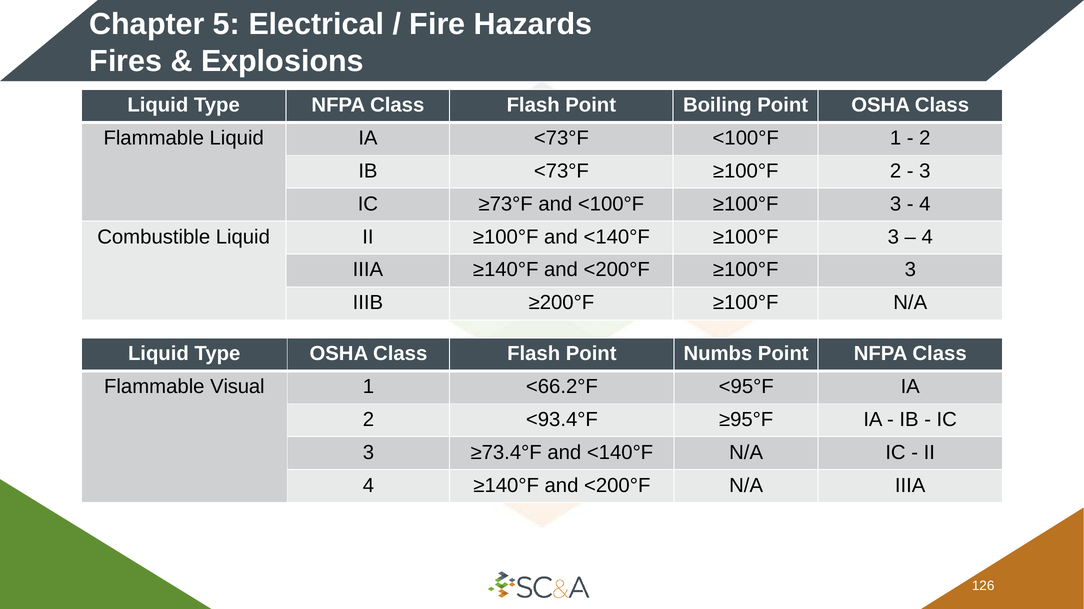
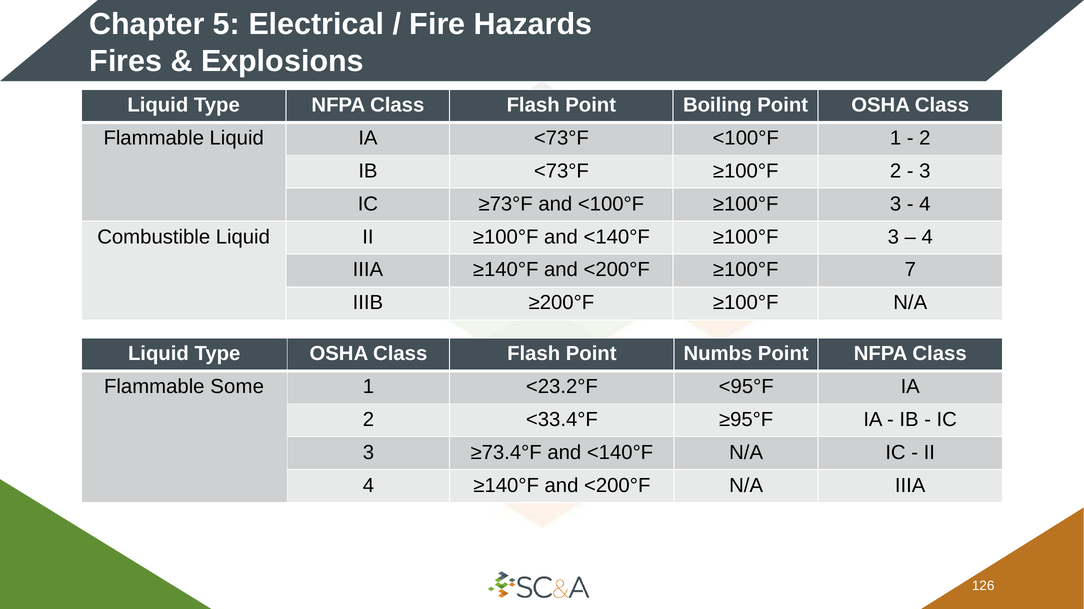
<200°F ≥100°F 3: 3 -> 7 (910, 270)
Visual: Visual -> Some (237, 387)
<66.2°F: <66.2°F -> <23.2°F (562, 387)
<93.4°F: <93.4°F -> <33.4°F (562, 420)
